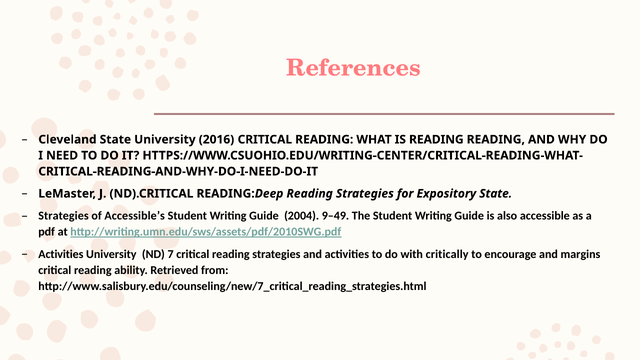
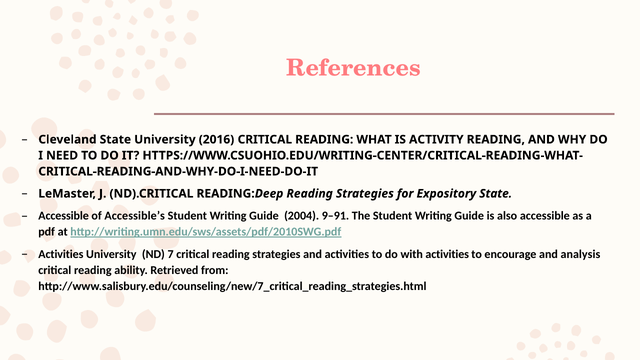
IS READING: READING -> ACTIVITY (436, 140)
Strategies: Strategies -> Accessible (64, 216)
9–49: 9–49 -> 9–91 (335, 216)
with critically: critically -> activities (447, 254)
margins: margins -> analysis (580, 254)
